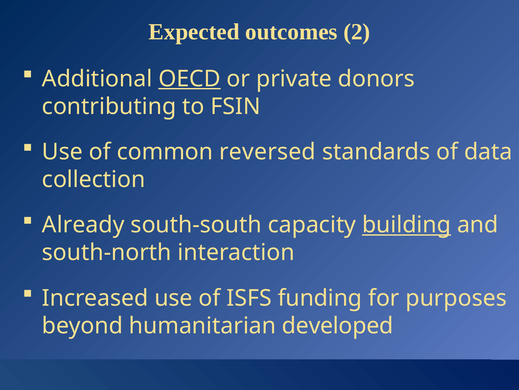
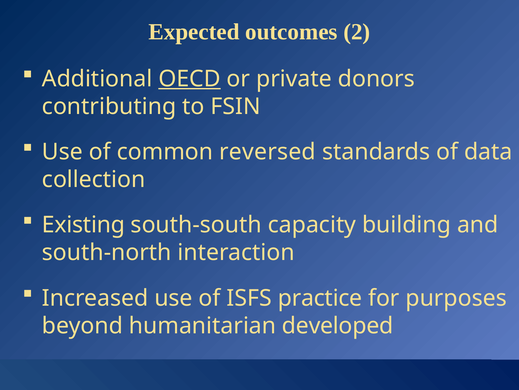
Already: Already -> Existing (83, 225)
building underline: present -> none (407, 225)
funding: funding -> practice (320, 297)
